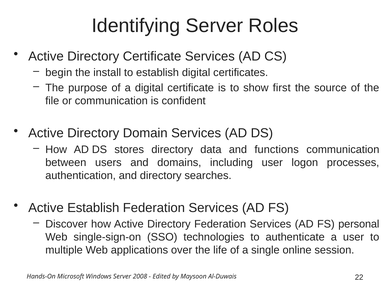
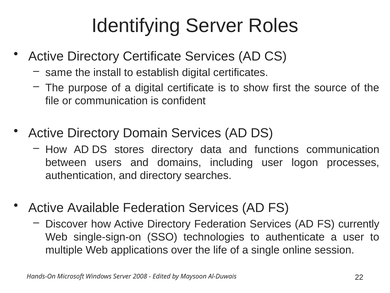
begin: begin -> same (59, 72)
Active Establish: Establish -> Available (93, 207)
personal: personal -> currently (359, 224)
